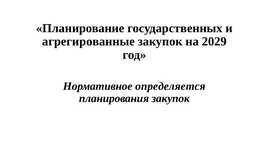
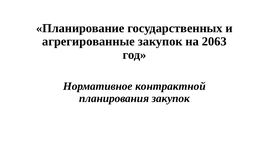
2029: 2029 -> 2063 (214, 42)
определяется: определяется -> контрактной (170, 86)
